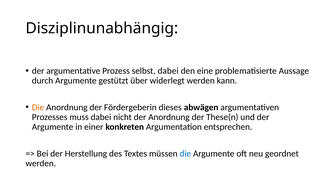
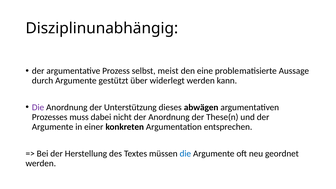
selbst dabei: dabei -> meist (168, 71)
Die colour: orange -> purple (38, 107)
Fördergeberin: Fördergeberin -> Unterstützung (130, 107)
